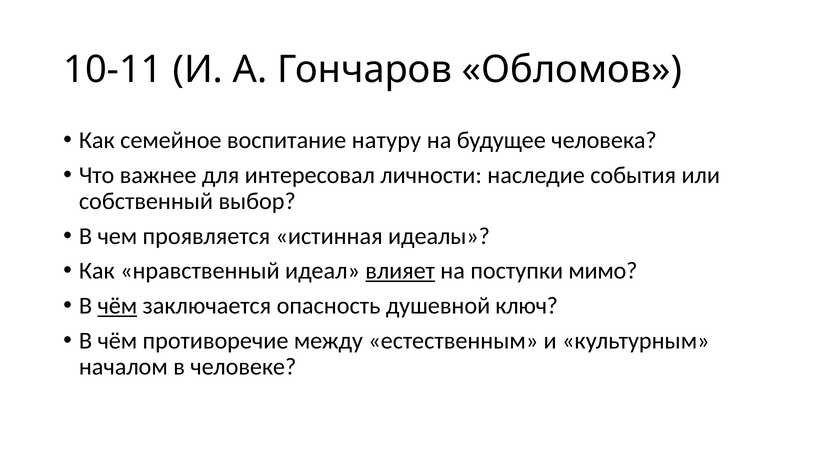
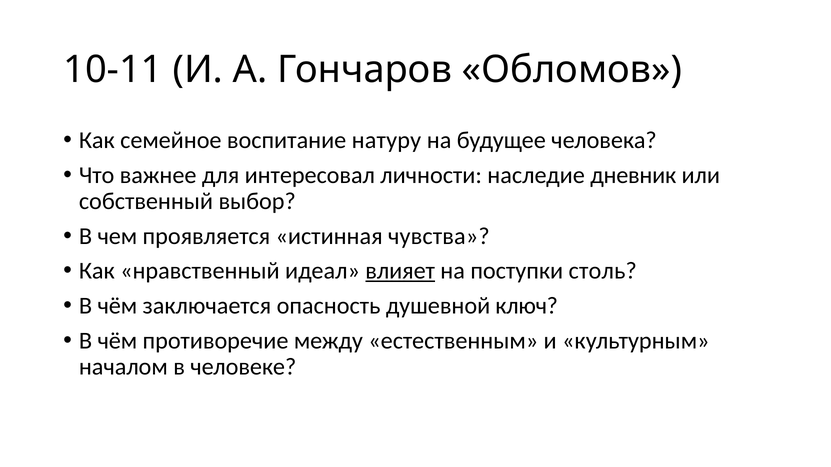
события: события -> дневник (633, 175)
идеалы: идеалы -> чувства (439, 236)
мимо: мимо -> столь (603, 271)
чём underline: present -> none (117, 306)
